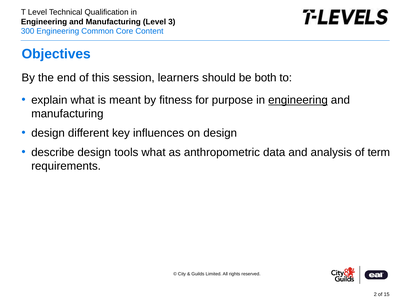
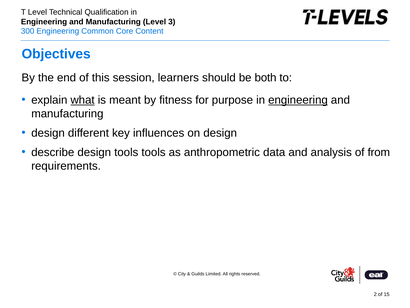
what underline: none -> present (83, 100)
tools what: what -> tools (154, 152)
term: term -> from (379, 152)
